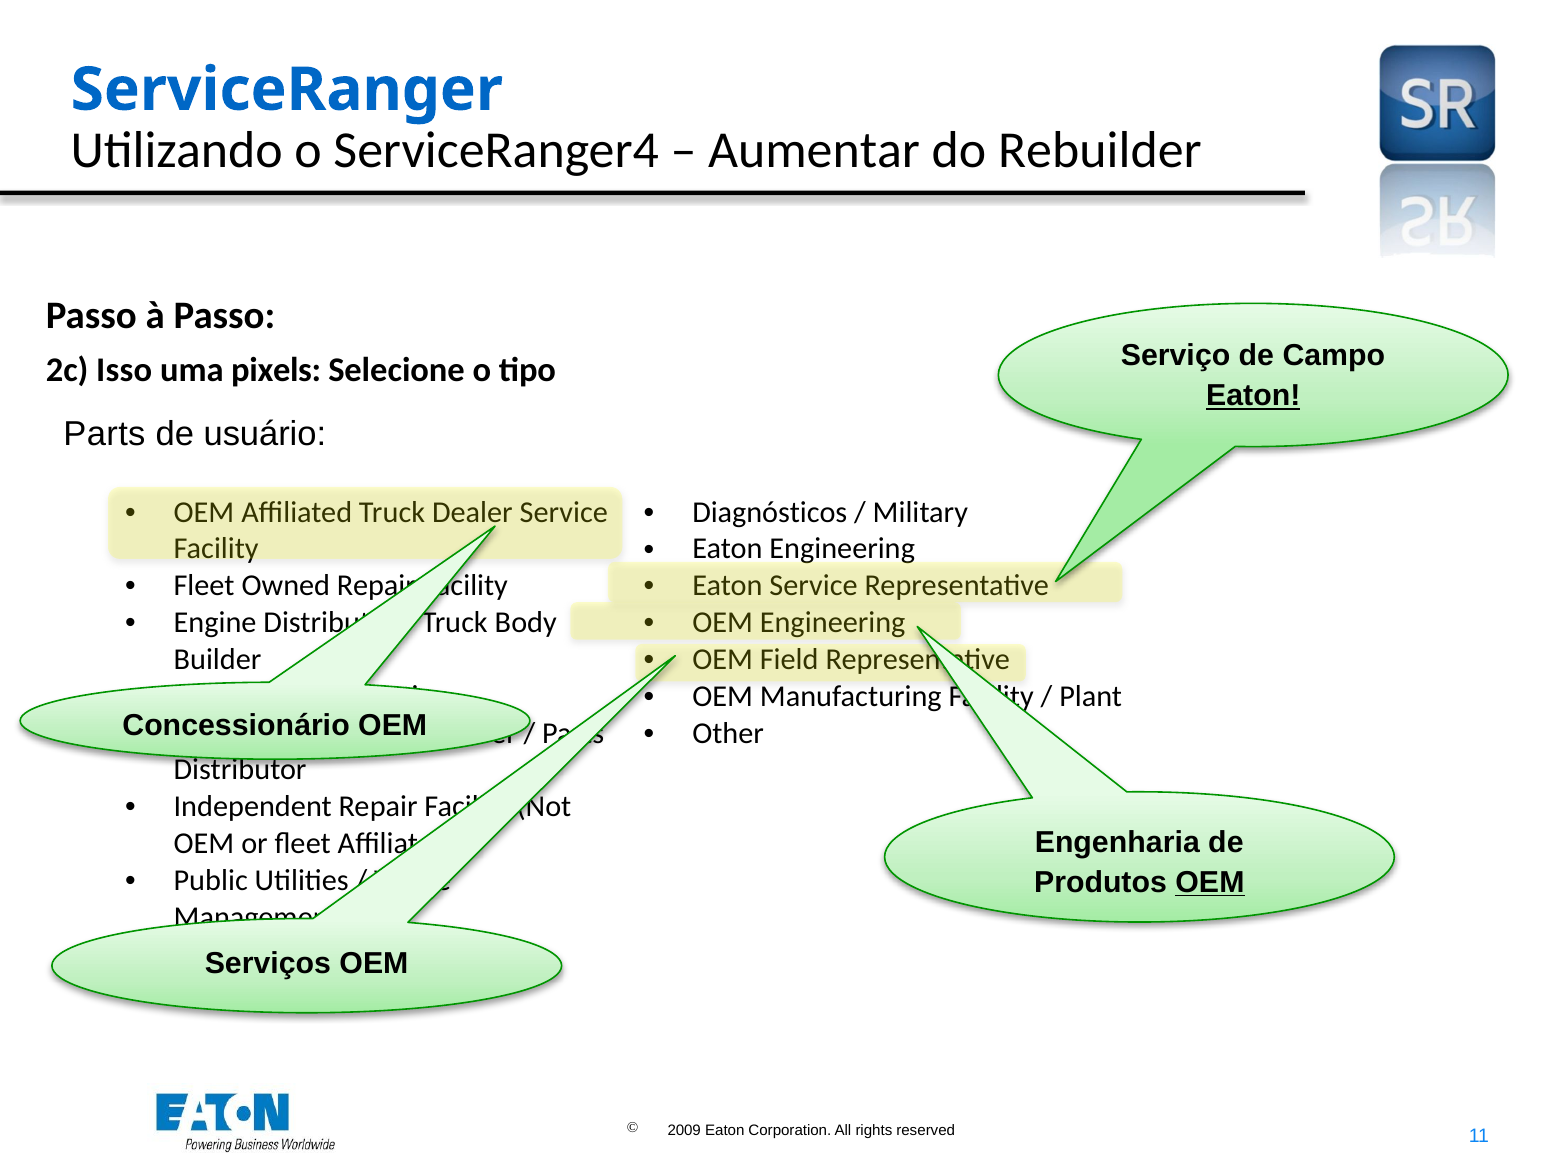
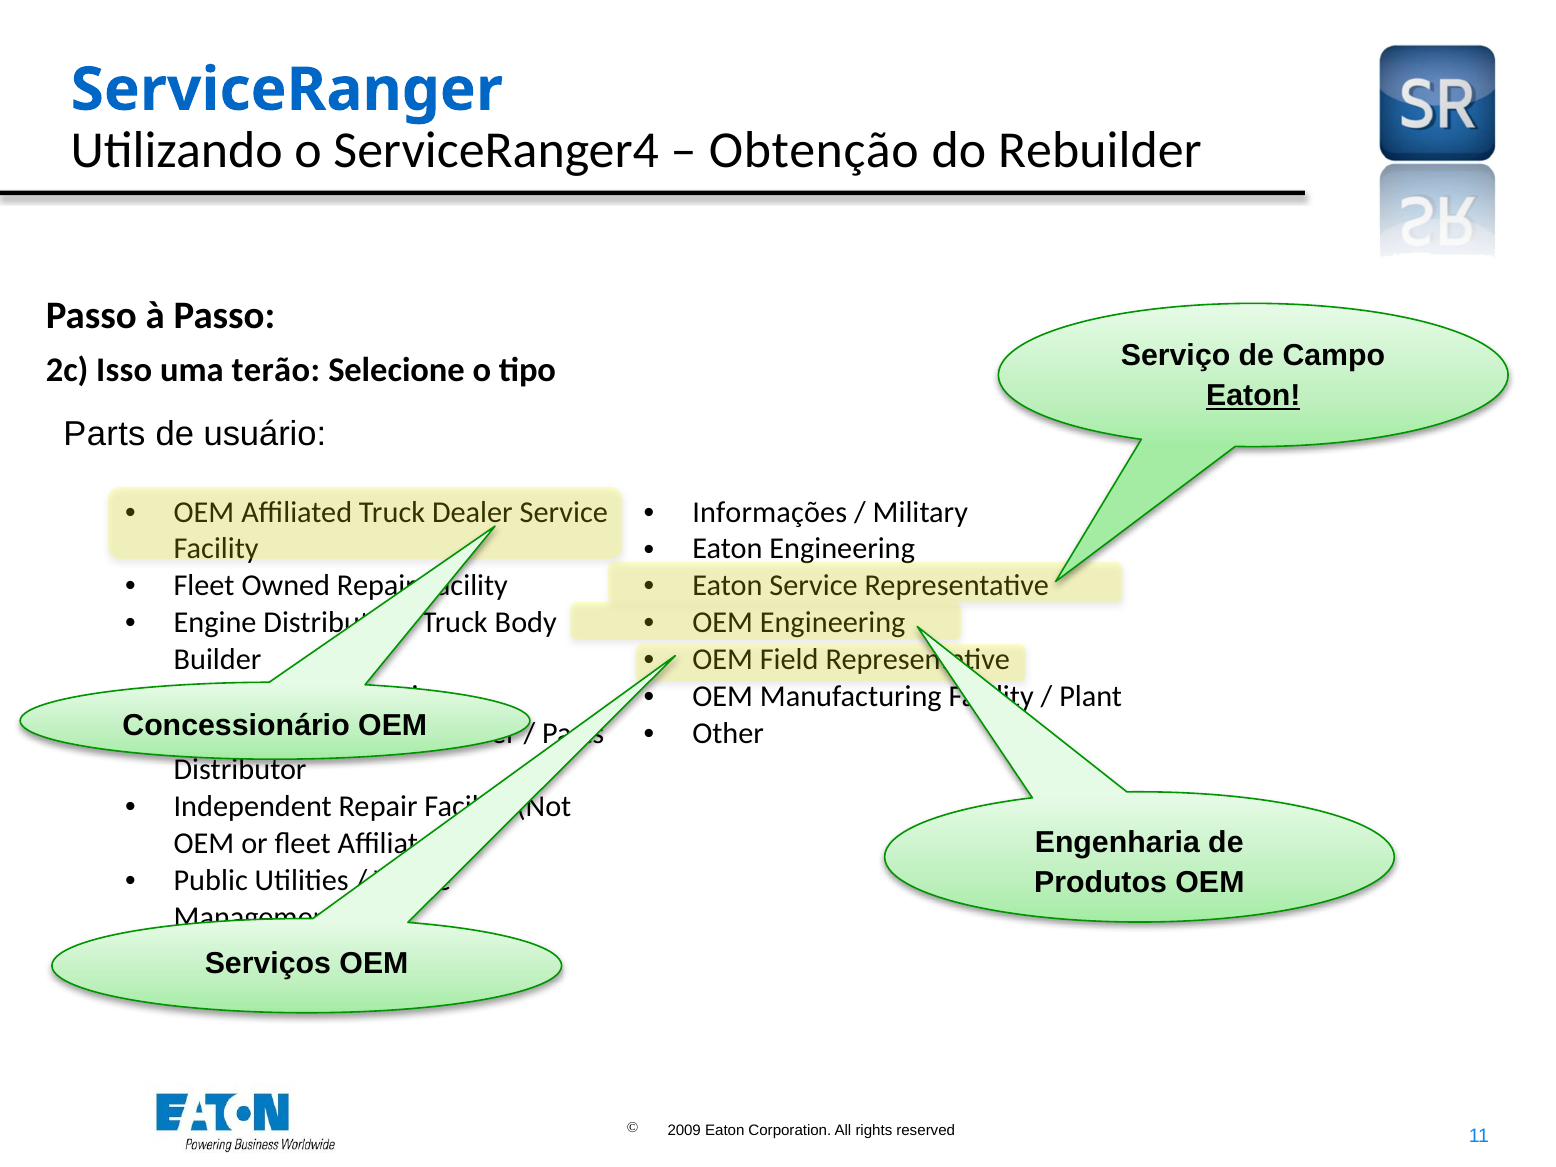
Aumentar: Aumentar -> Obtenção (814, 151)
pixels: pixels -> terão (276, 370)
Diagnósticos: Diagnósticos -> Informações (770, 512)
OEM underline: present -> none (1210, 882)
